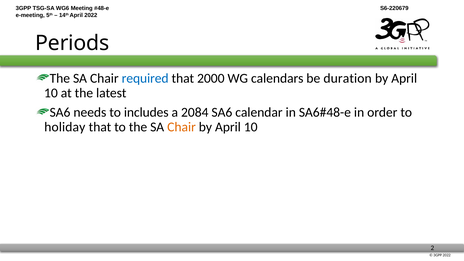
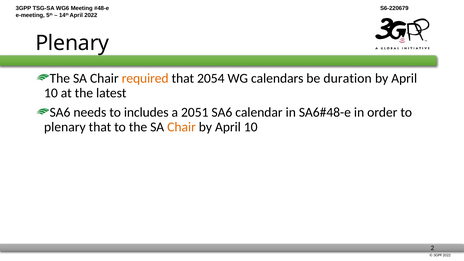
Periods: Periods -> Plenary (72, 43)
required colour: blue -> orange (145, 78)
2000: 2000 -> 2054 (211, 78)
2084: 2084 -> 2051 (195, 113)
holiday: holiday -> plenary (65, 127)
